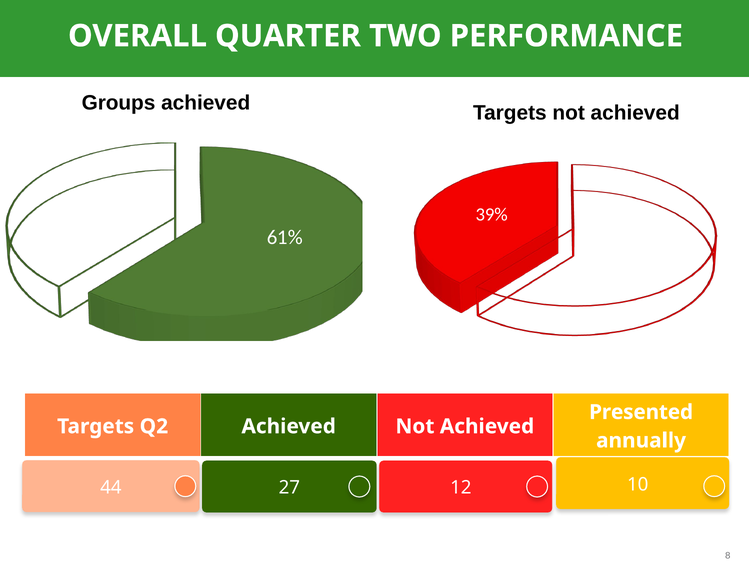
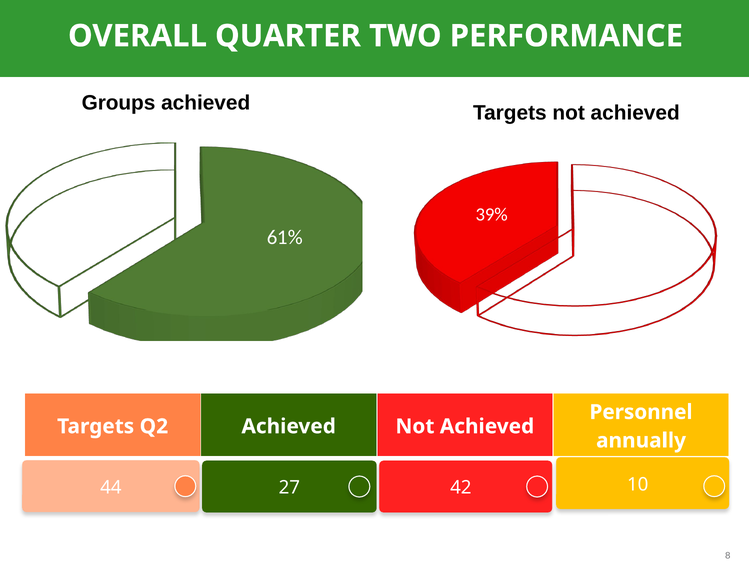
Presented: Presented -> Personnel (641, 412)
12: 12 -> 42 (461, 488)
